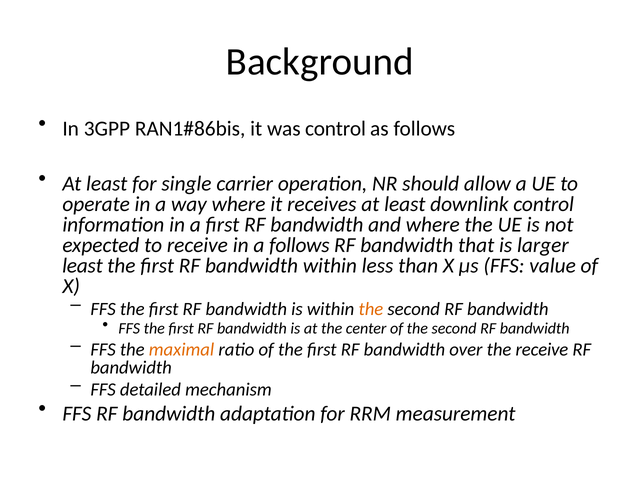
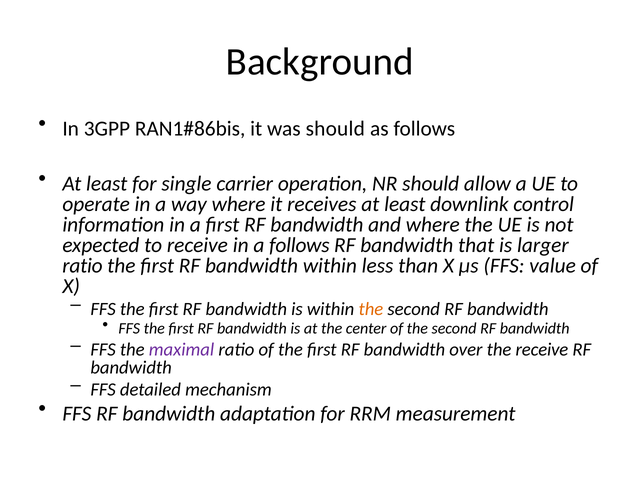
was control: control -> should (335, 129)
least: least -> ratio (82, 266)
maximal colour: orange -> purple (182, 350)
